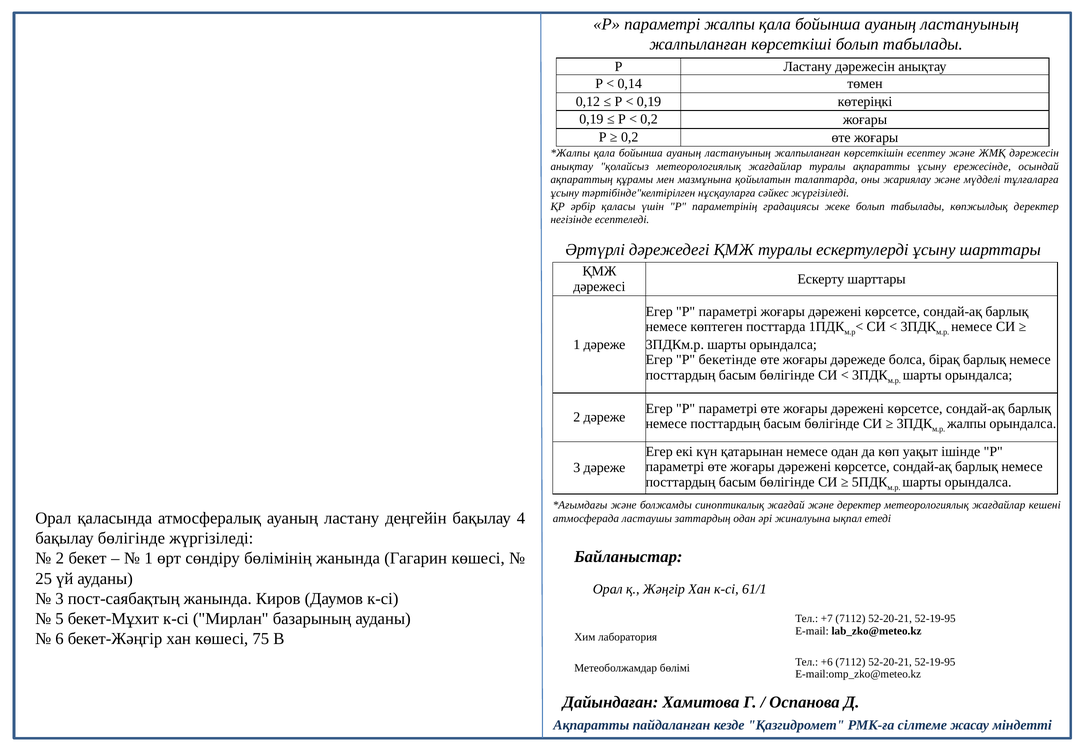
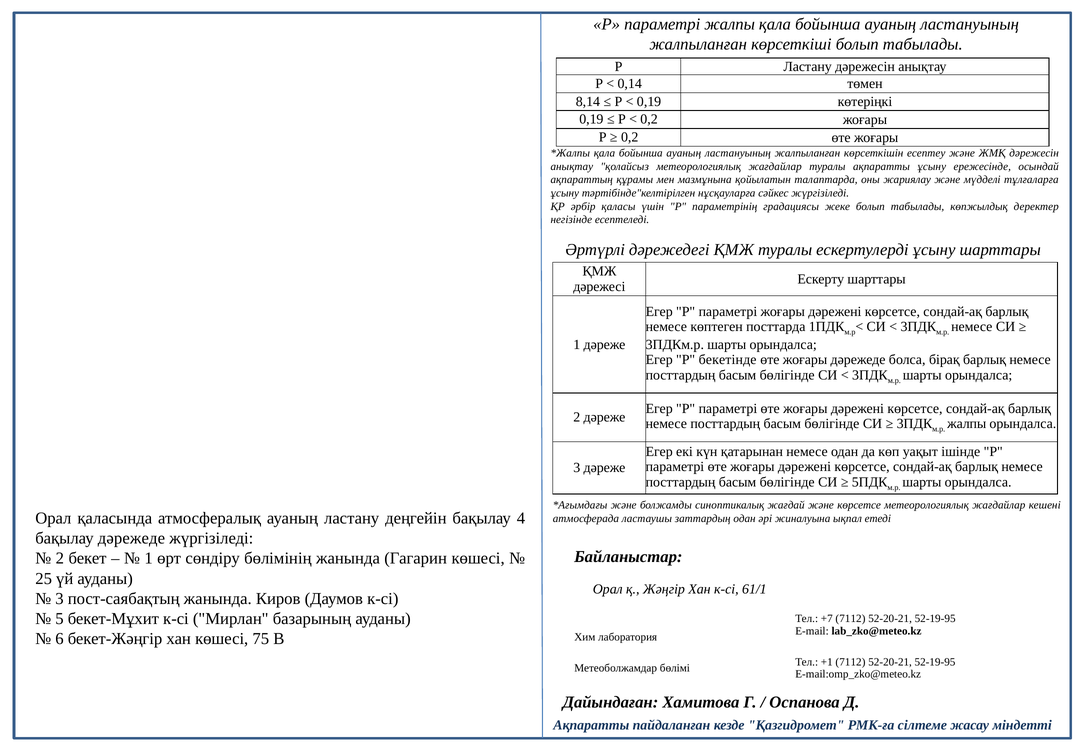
0,12: 0,12 -> 8,14 (588, 101)
және деректер: деректер -> көрсетсе (859, 505)
бақылау бөлігінде: бөлігінде -> дәрежеде (131, 539)
+6: +6 -> +1 (827, 662)
